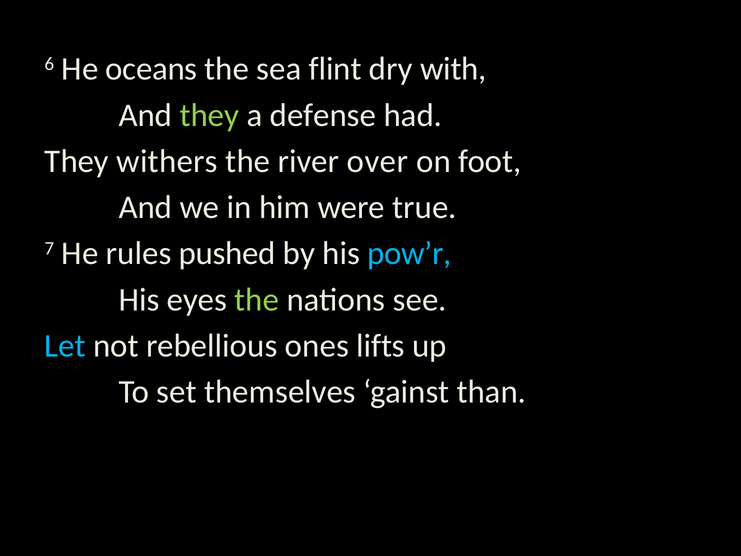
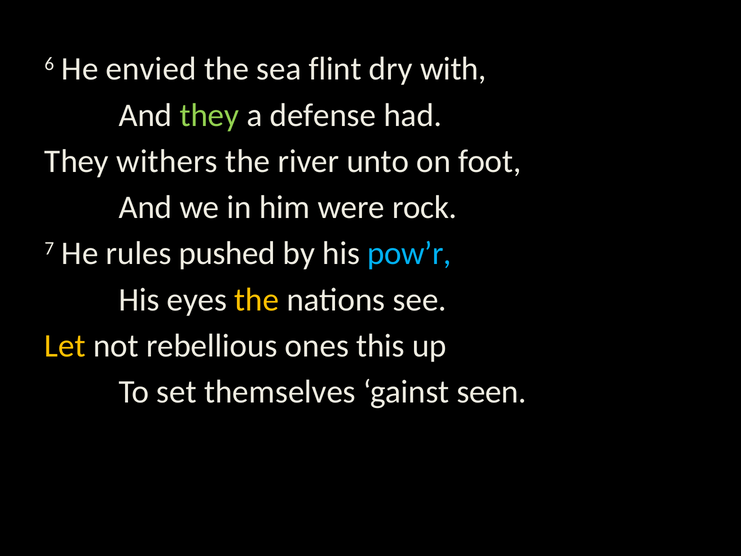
oceans: oceans -> envied (151, 69)
over: over -> unto (378, 161)
true: true -> rock (425, 207)
the colour: light green -> yellow (257, 300)
Let colour: light blue -> yellow (65, 346)
lifts: lifts -> this (381, 346)
than: than -> seen (492, 392)
